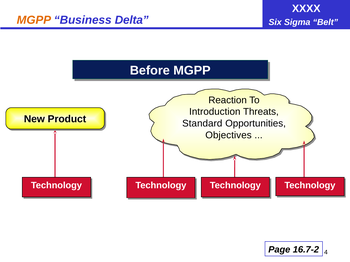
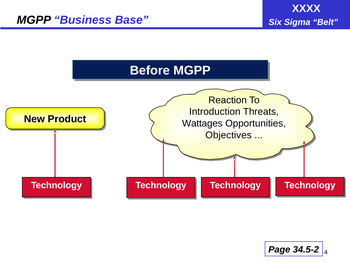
MGPP colour: orange -> black (34, 20)
Delta: Delta -> Base (132, 20)
Standard: Standard -> Wattages (202, 124)
16.7-2: 16.7-2 -> 34.5-2 (306, 250)
